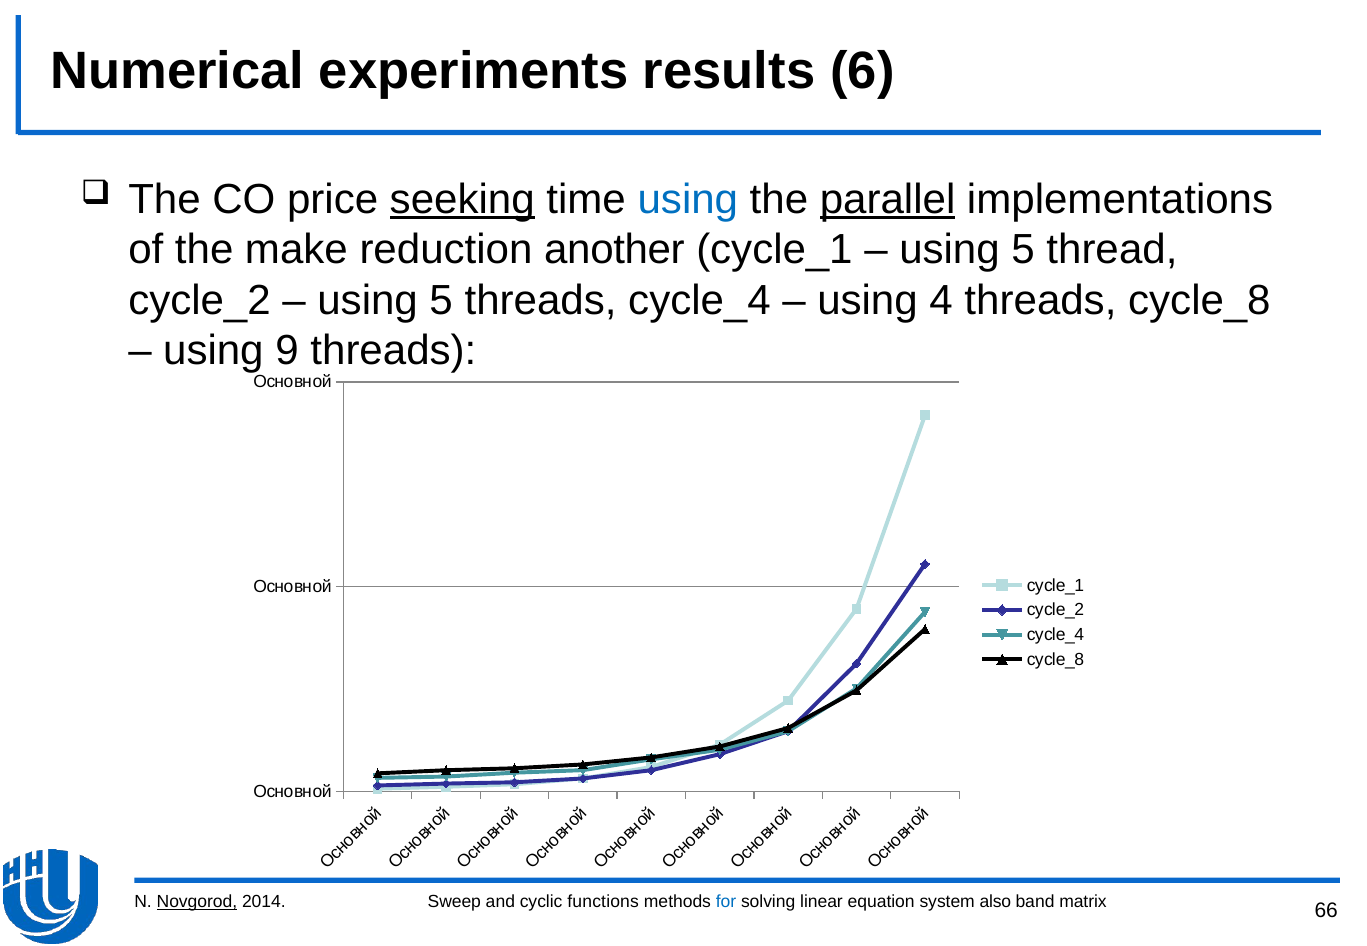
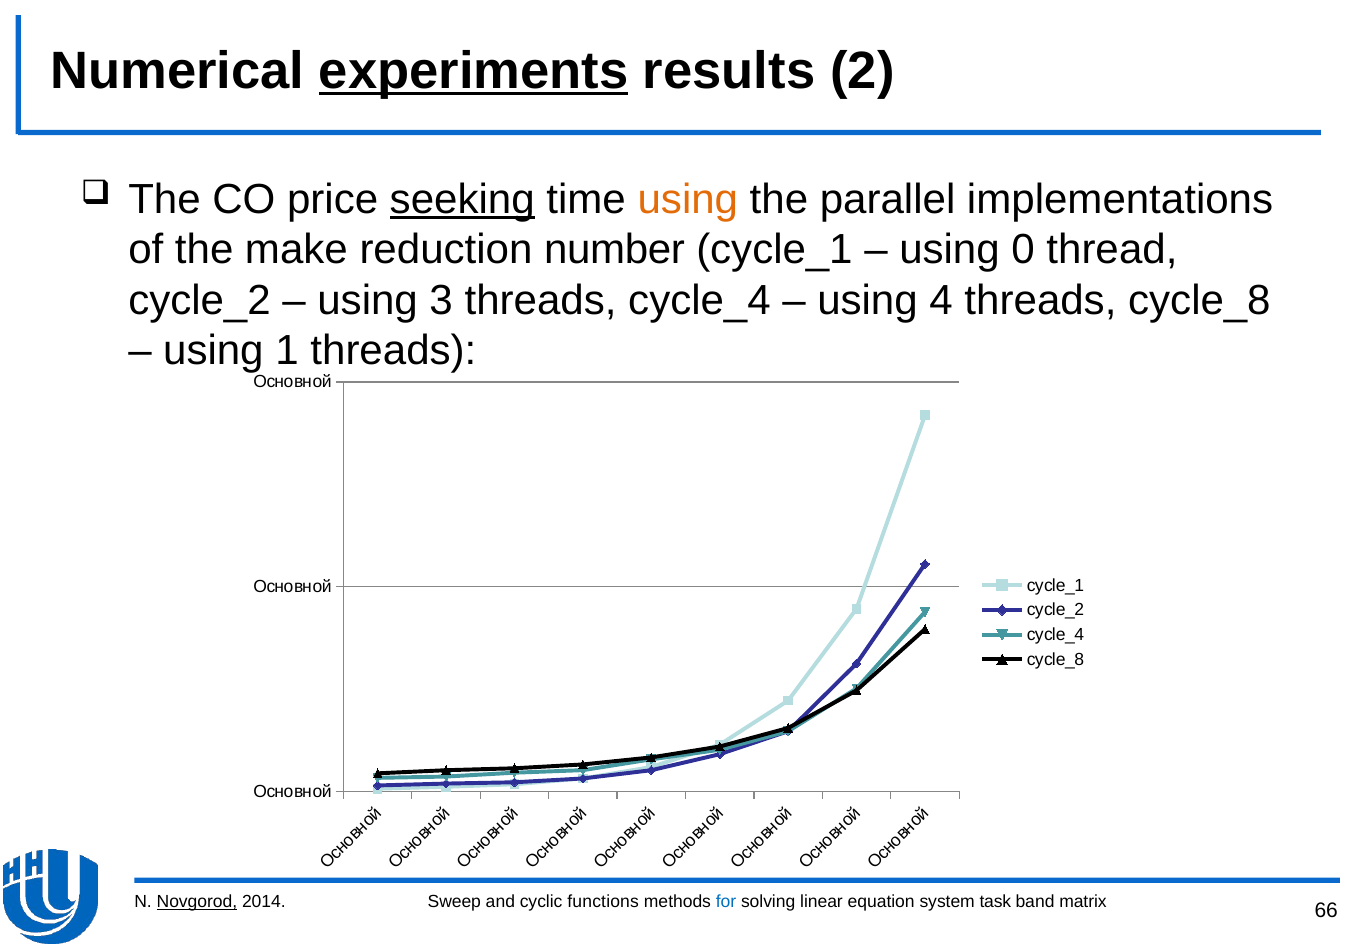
experiments underline: none -> present (474, 71)
6: 6 -> 2 (862, 71)
using colour: blue -> orange (688, 200)
parallel underline: present -> none (888, 200)
another: another -> number (614, 250)
5: 5 -> 0 (1023, 250)
5: 5 -> 3 (441, 301)
9: 9 -> 1 (287, 351)
also: also -> task (995, 902)
